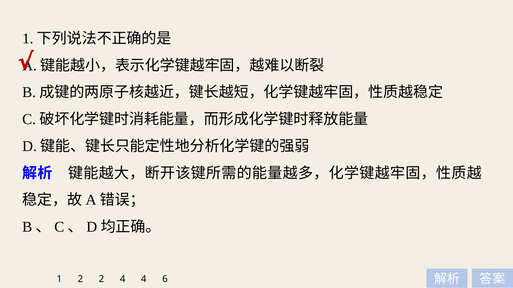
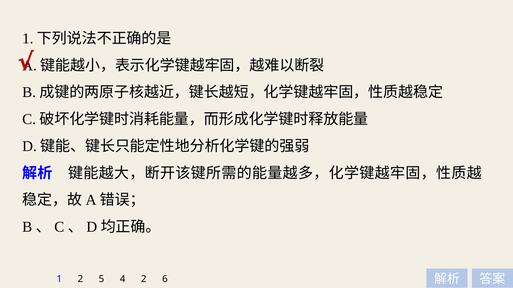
2 2: 2 -> 5 (101, 280)
4 4: 4 -> 2 (144, 280)
